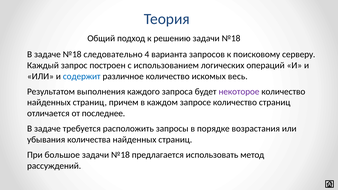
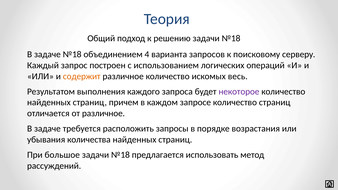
следовательно: следовательно -> объединением (113, 54)
содержит colour: blue -> orange (82, 76)
от последнее: последнее -> различное (103, 114)
